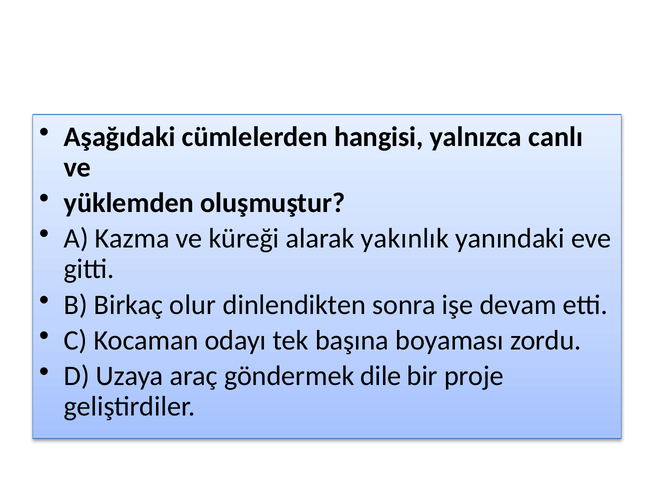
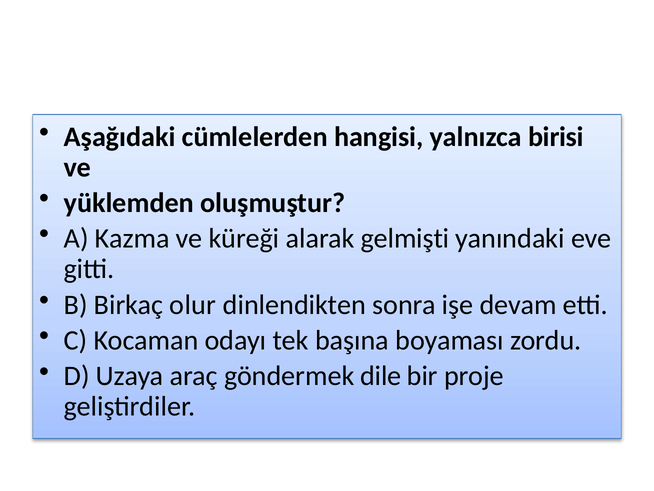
canlı: canlı -> birisi (556, 137)
yakınlık: yakınlık -> gelmişti (405, 238)
